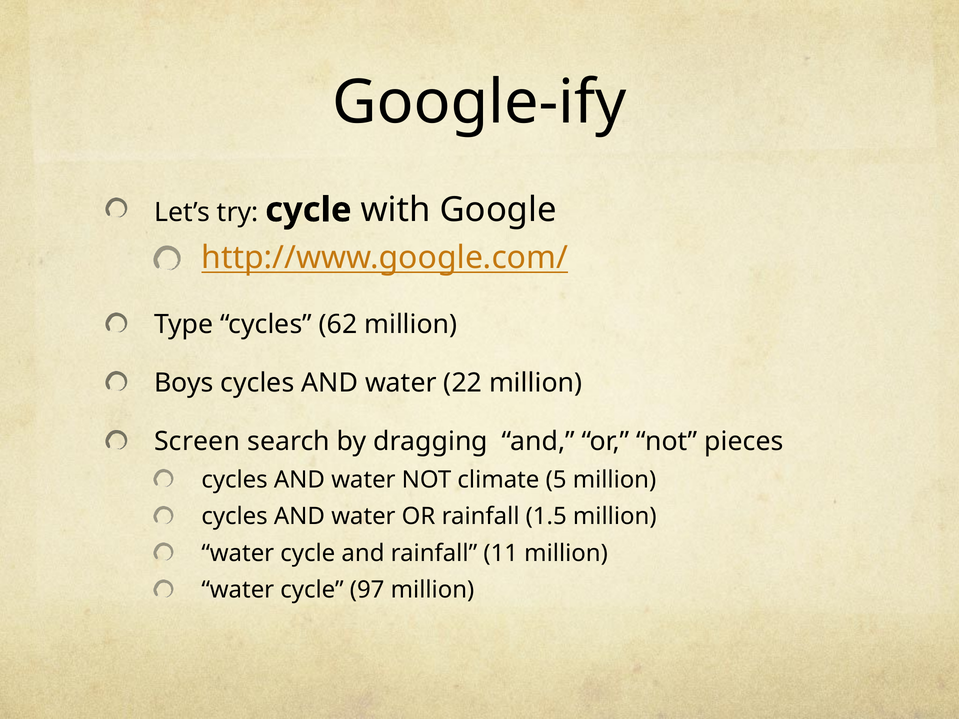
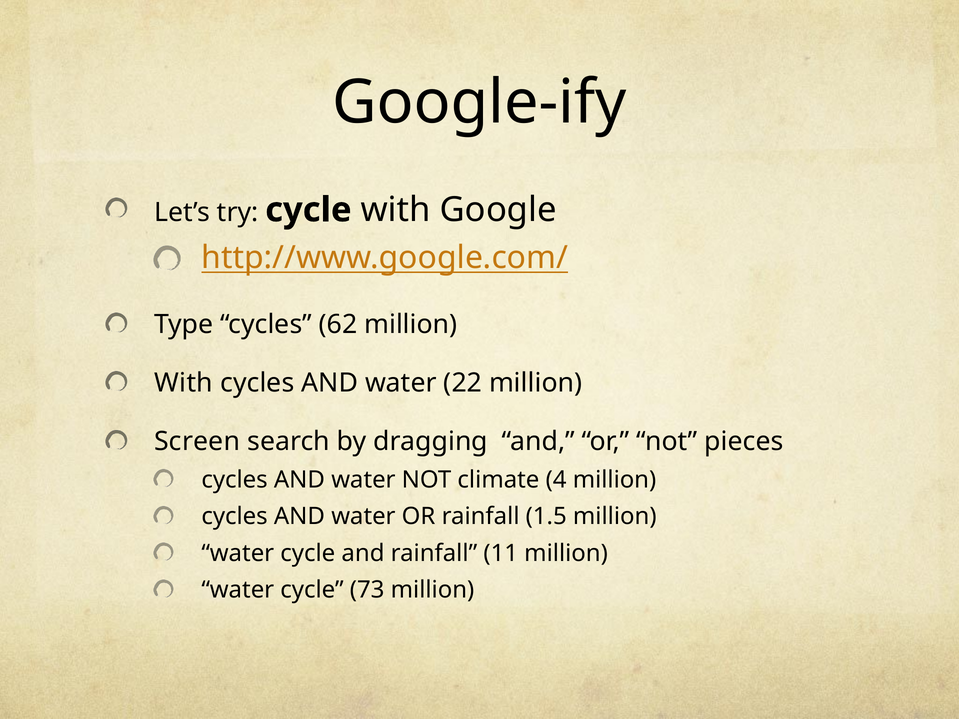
Boys: Boys -> With (184, 383)
5: 5 -> 4 (556, 480)
97: 97 -> 73 (367, 590)
